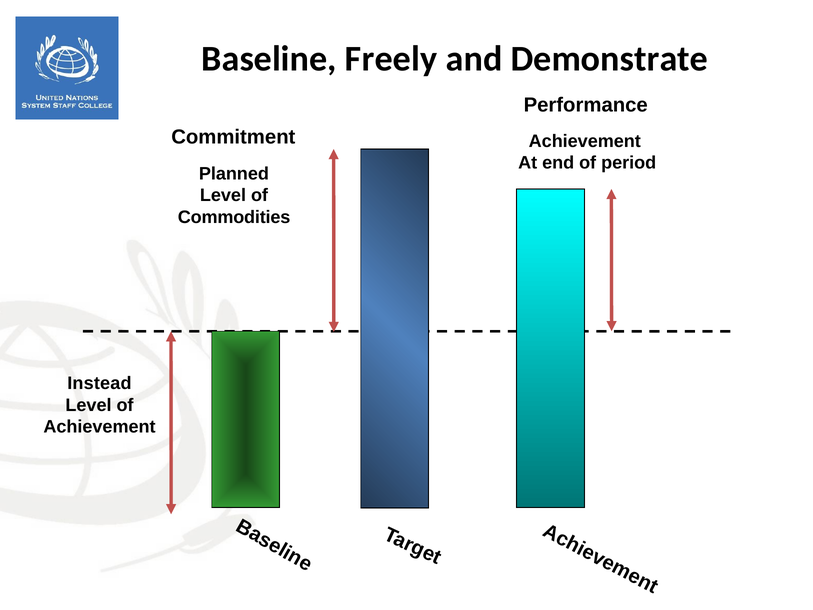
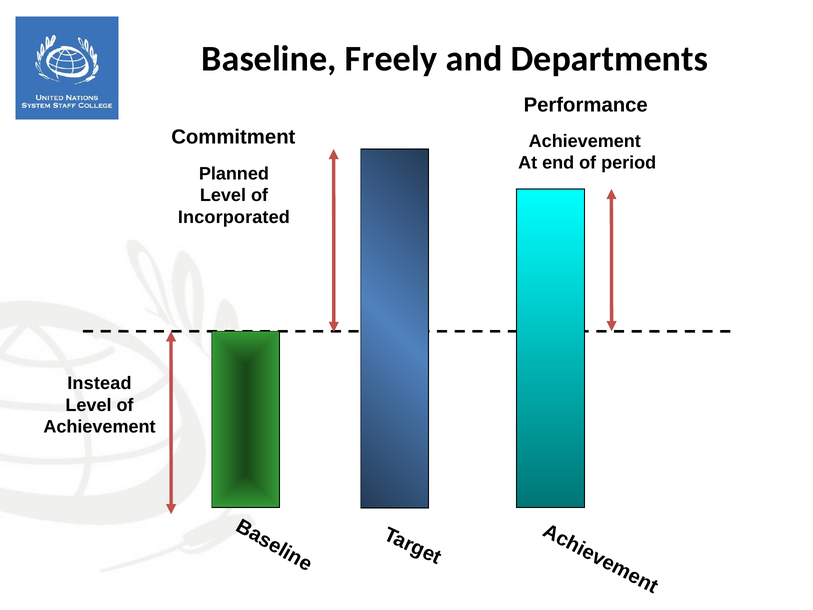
Demonstrate: Demonstrate -> Departments (609, 59)
Commodities: Commodities -> Incorporated (234, 217)
